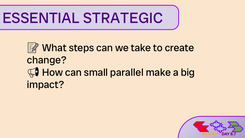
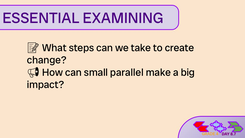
STRATEGIC: STRATEGIC -> EXAMINING (123, 18)
